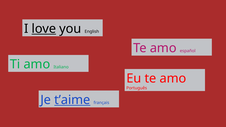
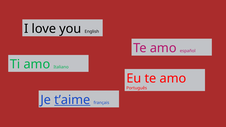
love underline: present -> none (44, 29)
